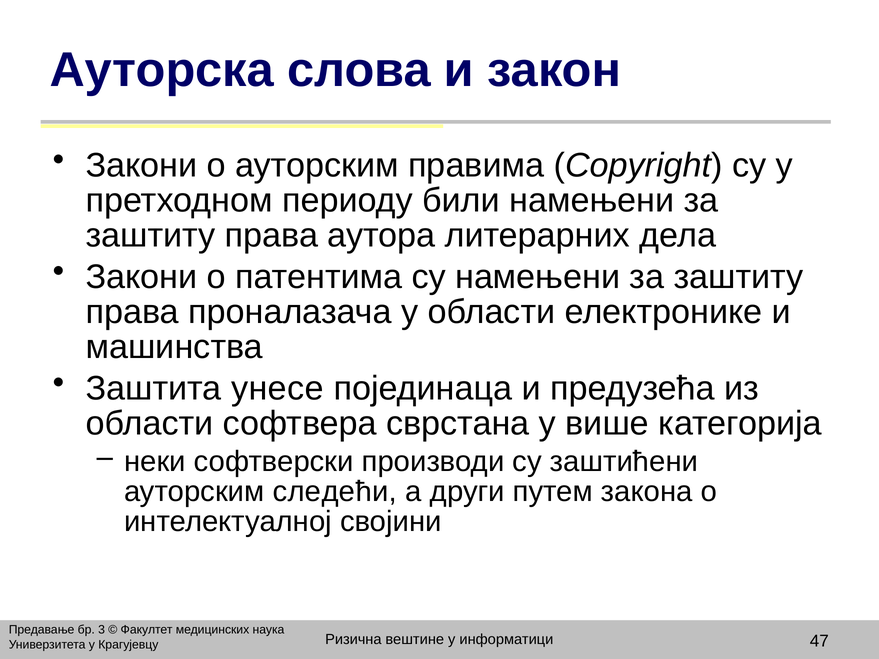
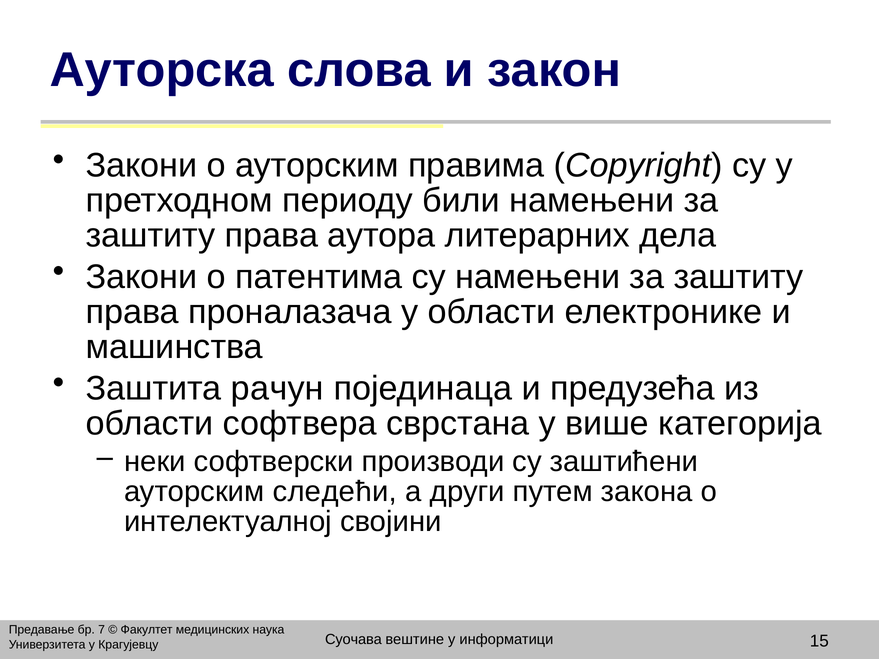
унесе: унесе -> рачун (277, 389)
3: 3 -> 7 (102, 630)
Ризична: Ризична -> Суочава (353, 640)
47: 47 -> 15 (819, 641)
